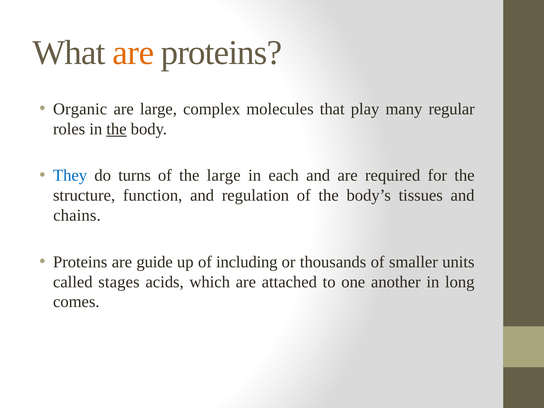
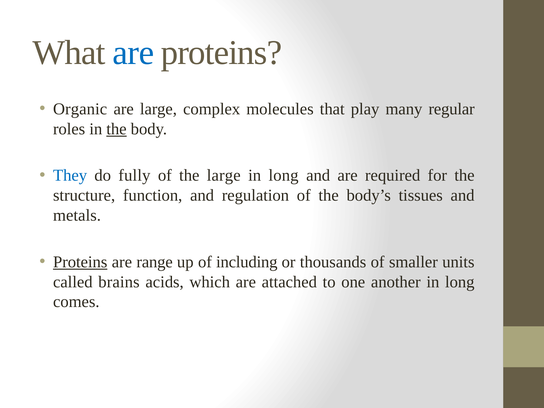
are colour: orange -> blue (133, 53)
turns: turns -> fully (134, 176)
each: each -> long (284, 176)
chains: chains -> metals (77, 215)
Proteins underline: none -> present (80, 262)
guide: guide -> range (155, 262)
stages: stages -> brains (119, 282)
